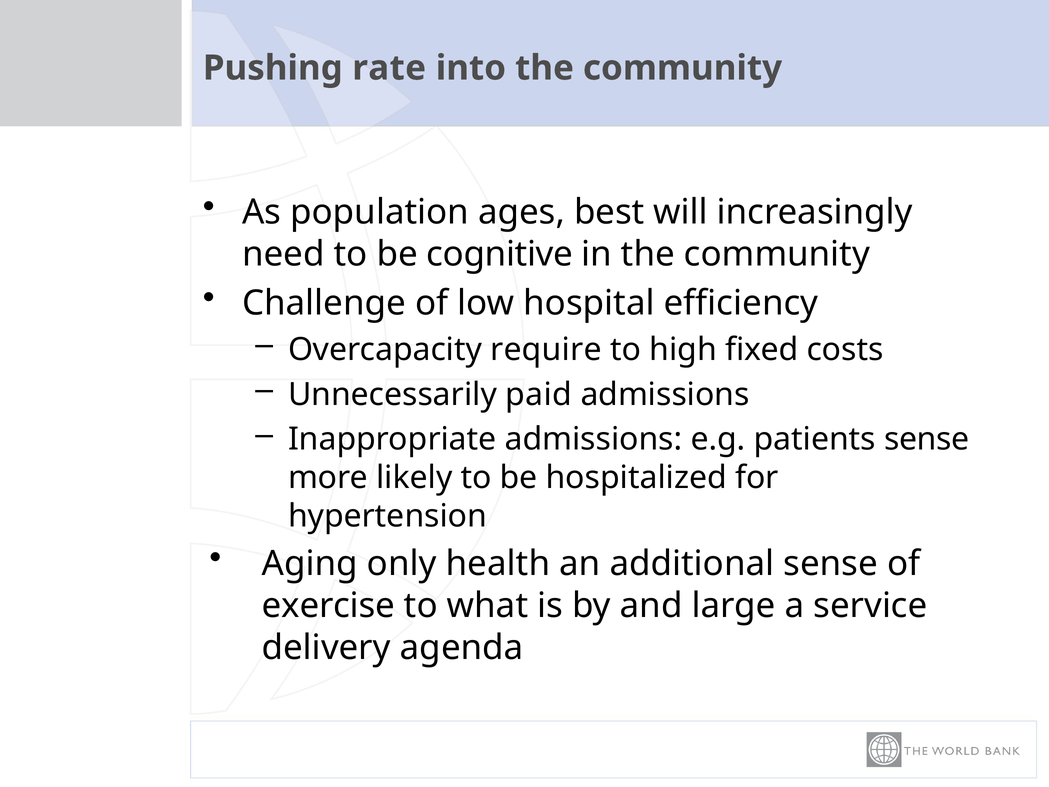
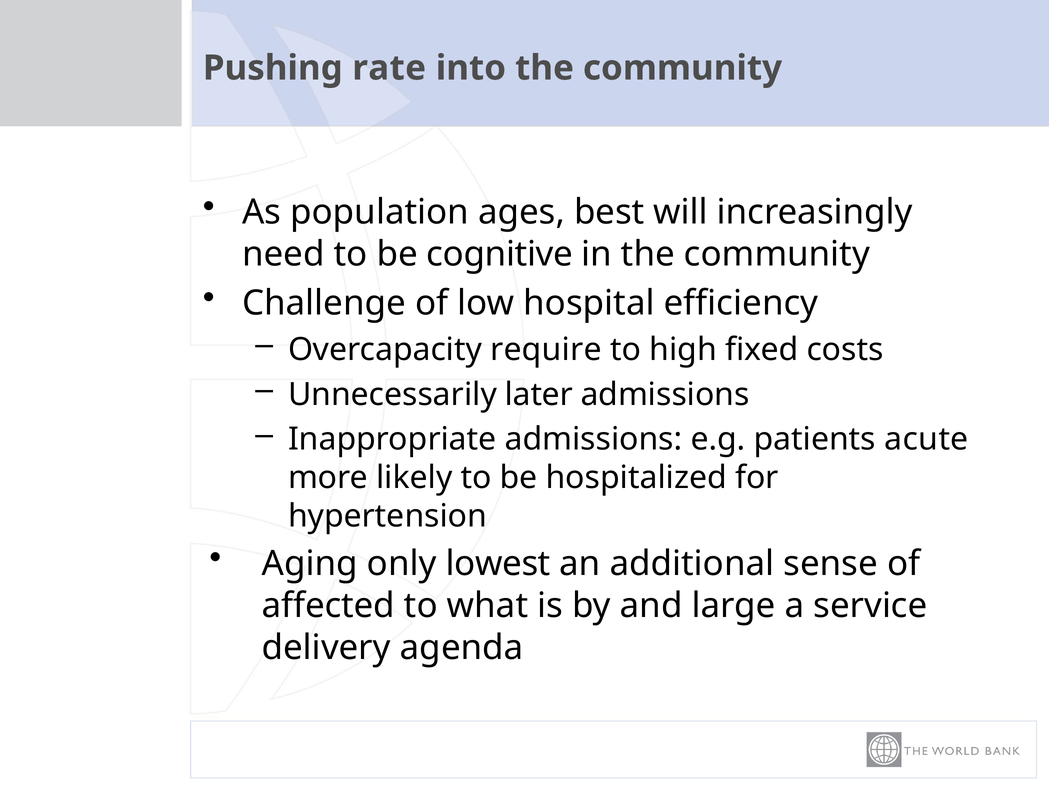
paid: paid -> later (539, 394)
patients sense: sense -> acute (926, 439)
health: health -> lowest (498, 563)
exercise: exercise -> affected (328, 605)
